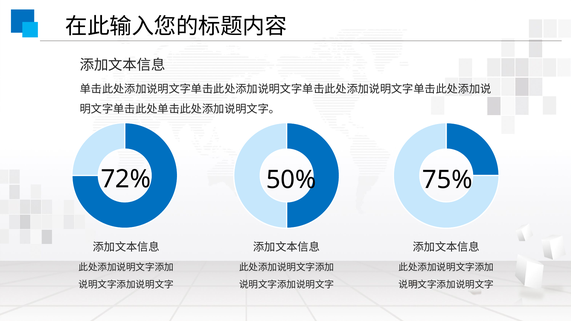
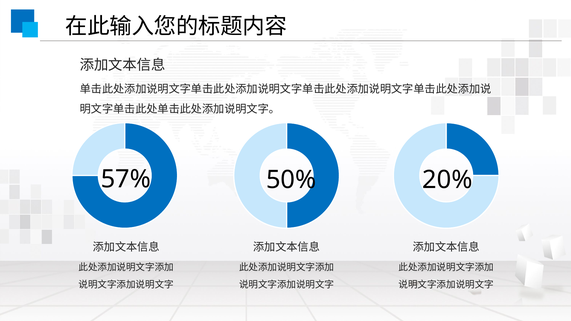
72%: 72% -> 57% (126, 179)
75%: 75% -> 20% (447, 180)
